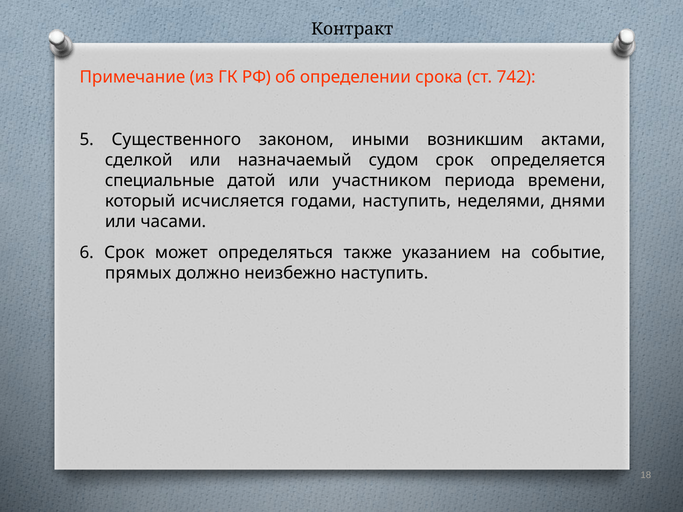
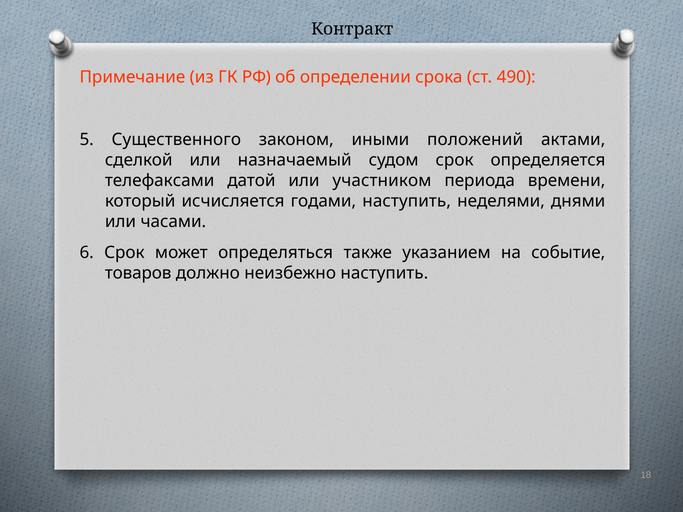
742: 742 -> 490 (516, 77)
возникшим: возникшим -> положений (475, 140)
специальные: специальные -> телефаксами (160, 181)
прямых: прямых -> товаров (138, 273)
